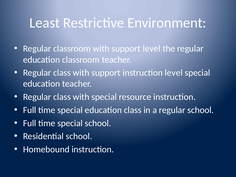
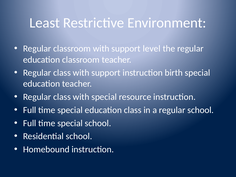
instruction level: level -> birth (174, 73)
